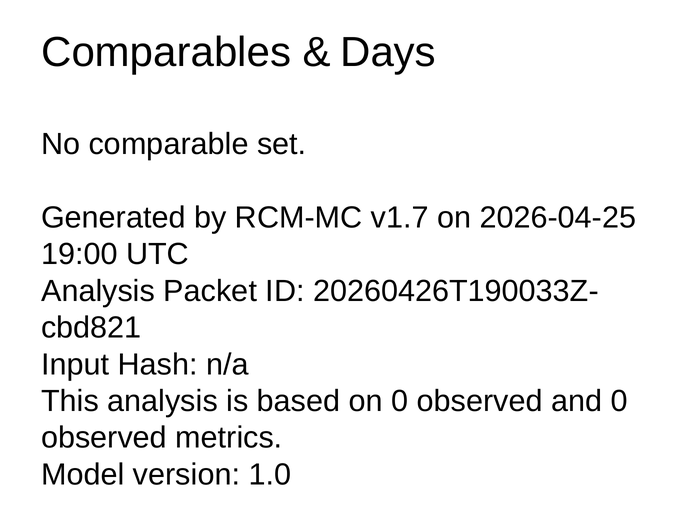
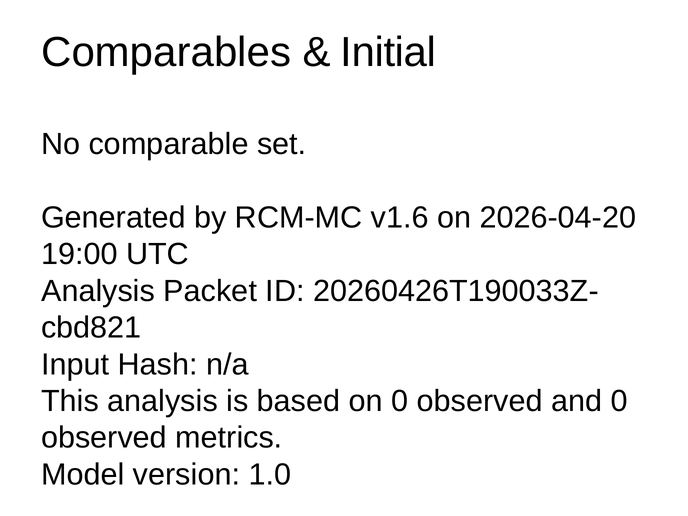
Days: Days -> Initial (388, 52)
v1.7: v1.7 -> v1.6 (400, 218)
2026-04-25: 2026-04-25 -> 2026-04-20 (558, 218)
